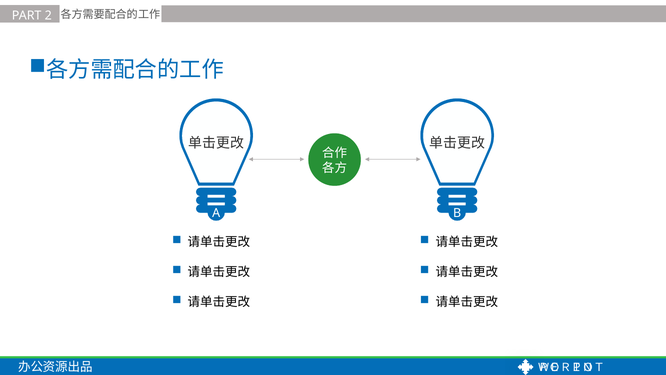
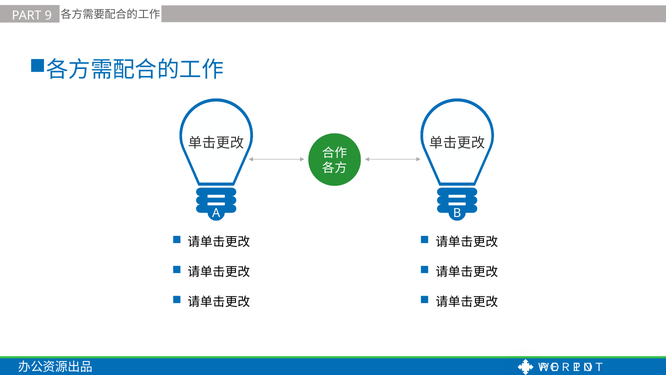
2: 2 -> 9 (48, 15)
